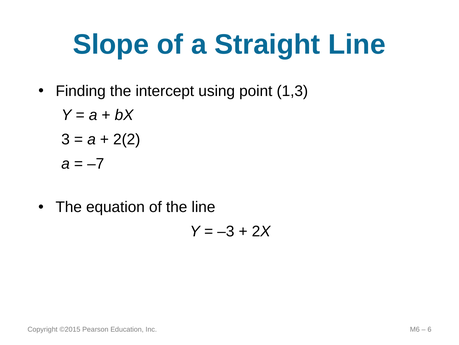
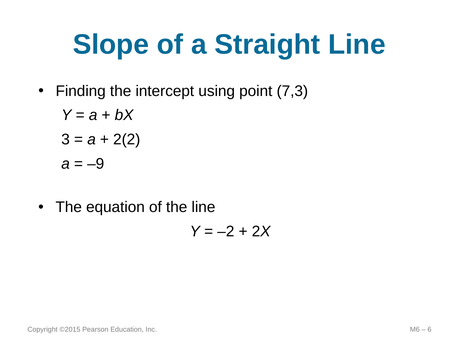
1,3: 1,3 -> 7,3 (292, 91)
–7: –7 -> –9 (96, 163)
–3: –3 -> –2 (226, 231)
